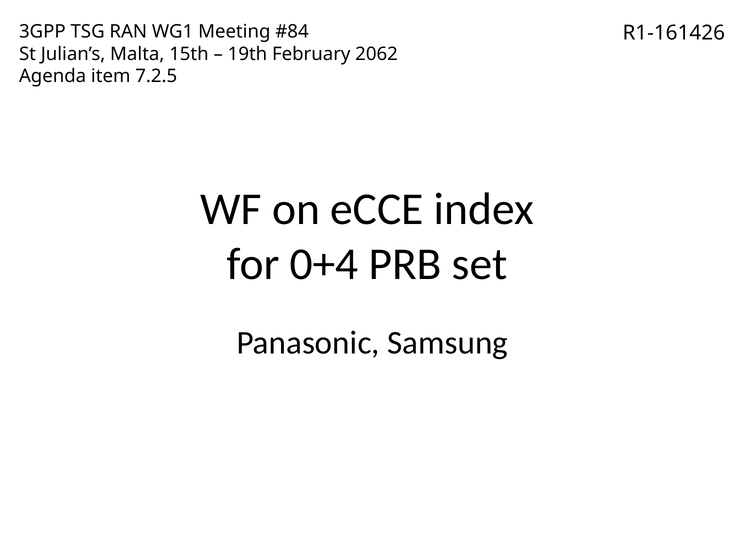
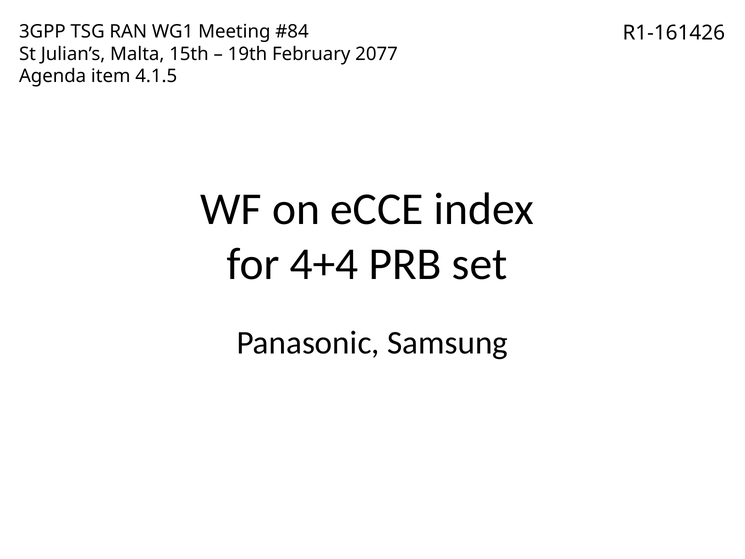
2062: 2062 -> 2077 (377, 54)
7.2.5: 7.2.5 -> 4.1.5 (156, 76)
0+4: 0+4 -> 4+4 (324, 264)
